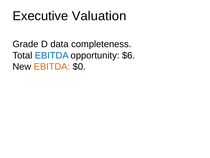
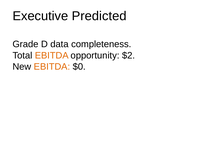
Valuation: Valuation -> Predicted (99, 16)
EBITDA colour: blue -> orange (52, 55)
$6: $6 -> $2 (129, 55)
